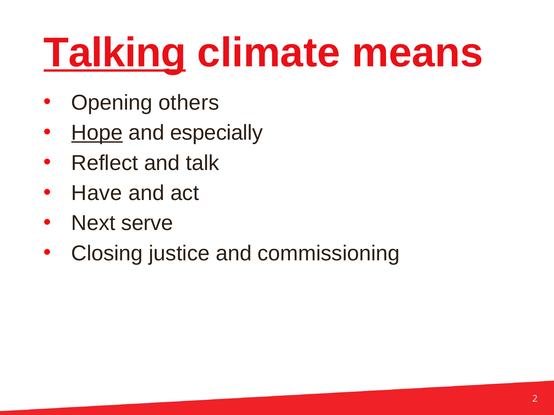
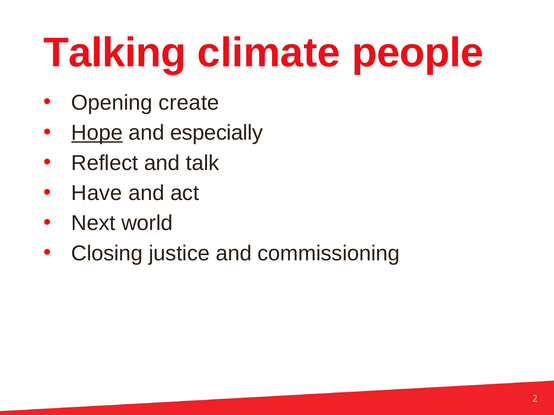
Talking underline: present -> none (115, 53)
means: means -> people (418, 53)
others: others -> create (189, 103)
serve: serve -> world (147, 223)
